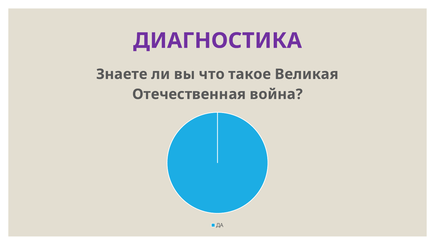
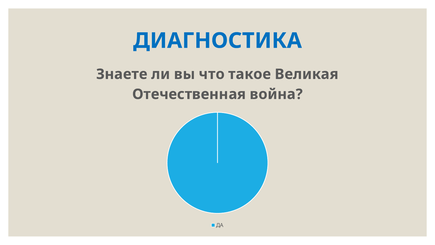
ДИАГНОСТИКА colour: purple -> blue (217, 41)
